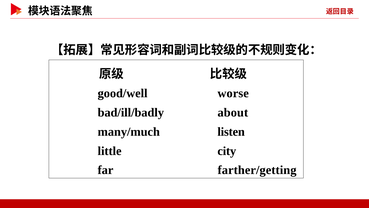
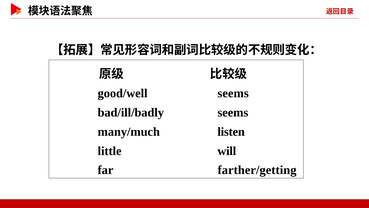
good/well worse: worse -> seems (233, 93)
bad/ill/badly about: about -> seems (233, 112)
city: city -> will (227, 151)
